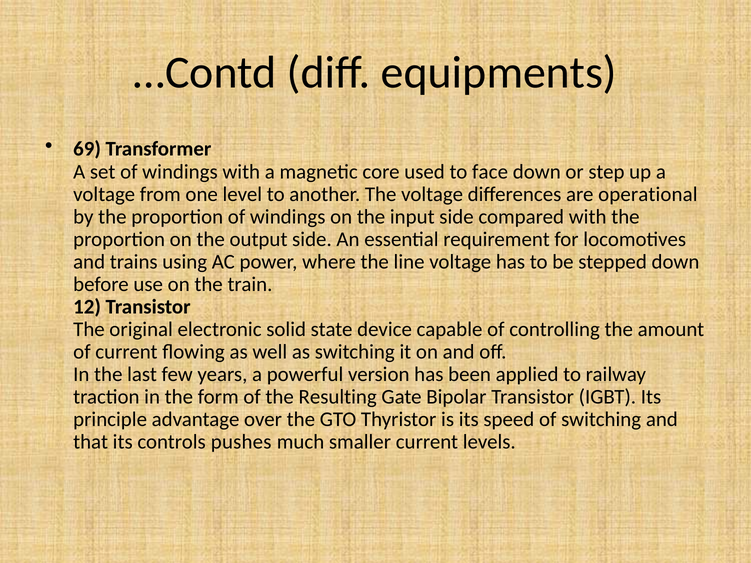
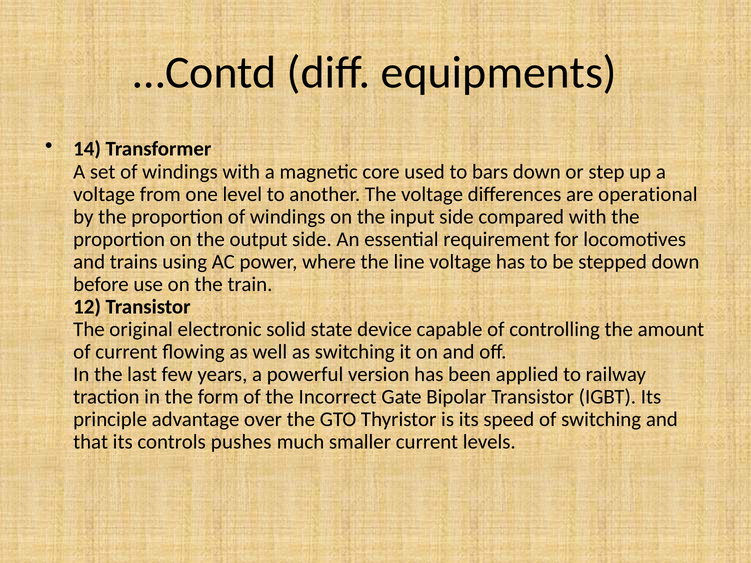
69: 69 -> 14 (87, 149)
face: face -> bars (490, 172)
Resulting: Resulting -> Incorrect (338, 397)
